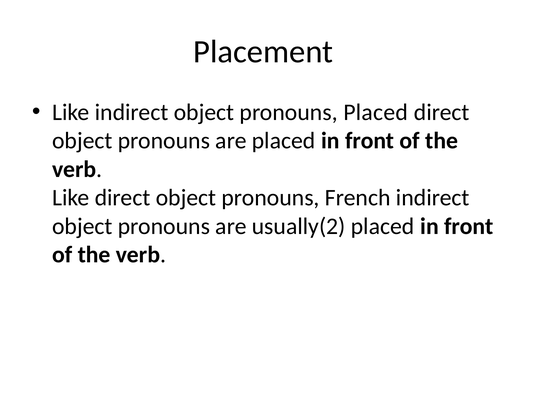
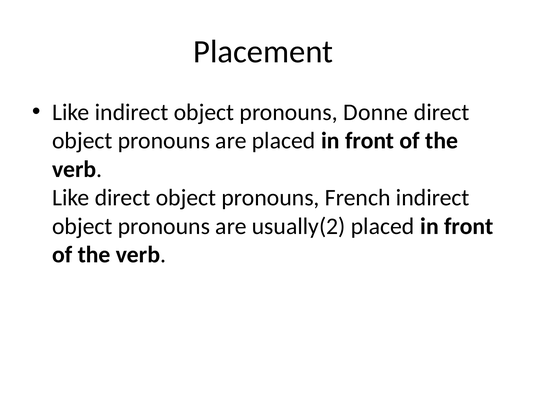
pronouns Placed: Placed -> Donne (376, 112)
